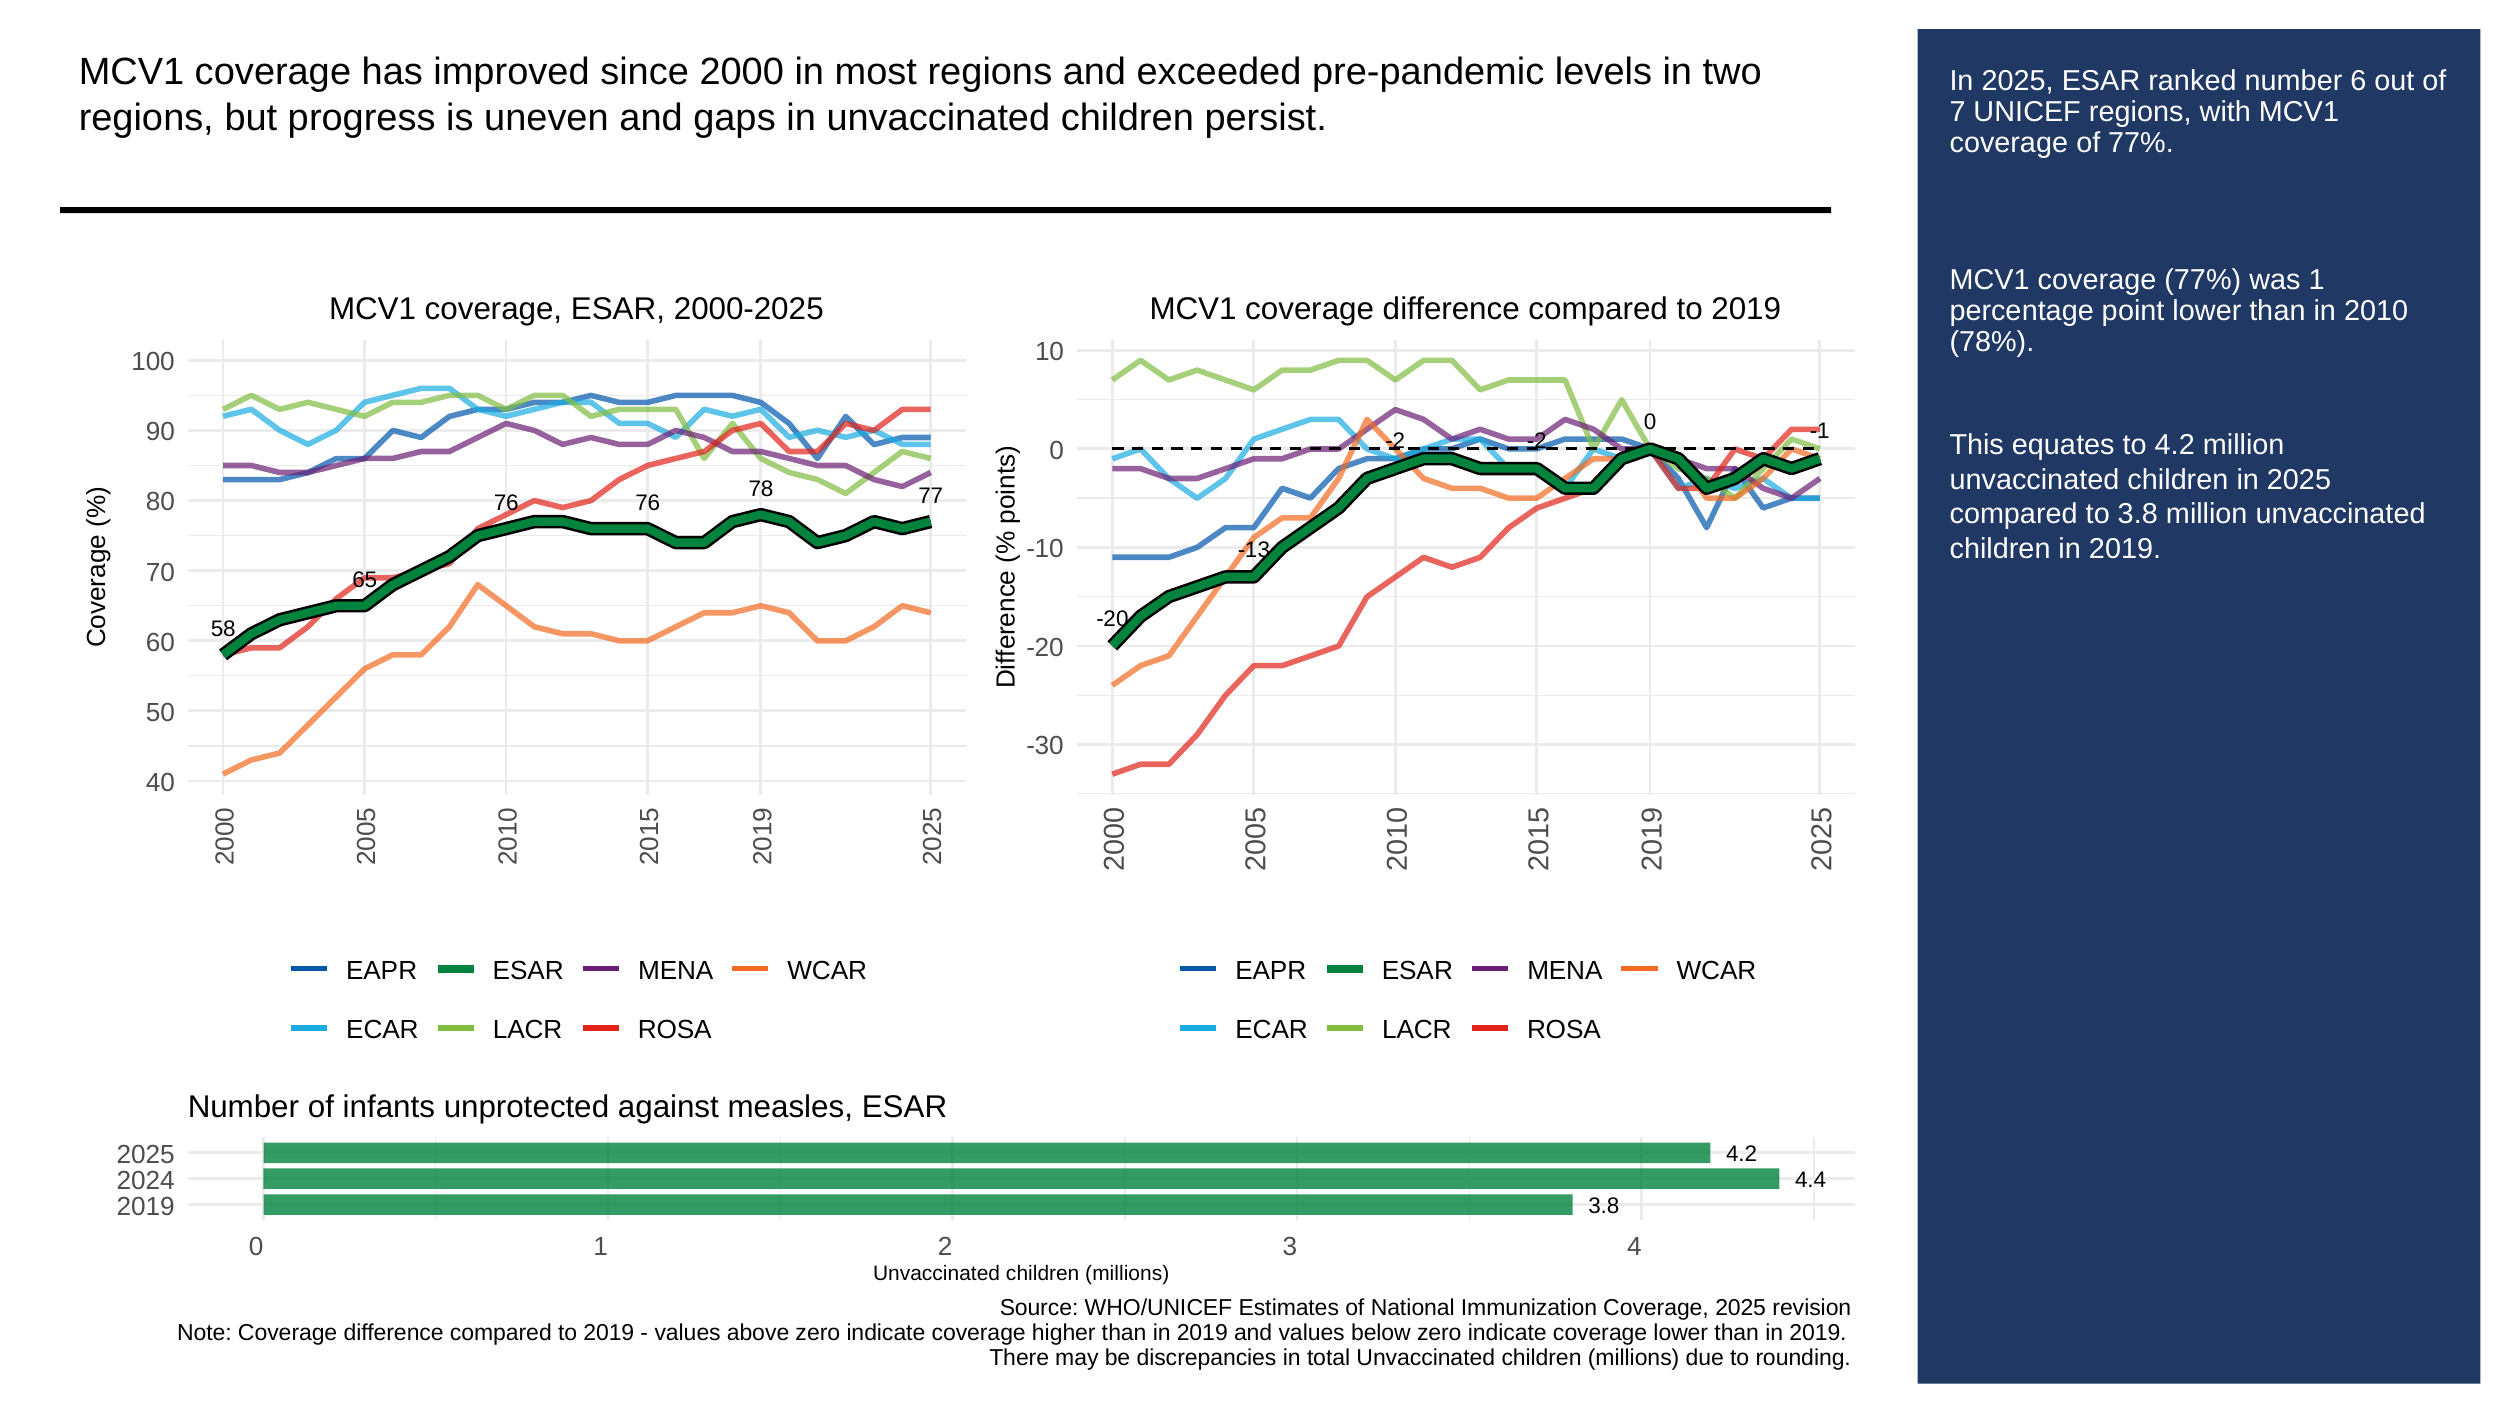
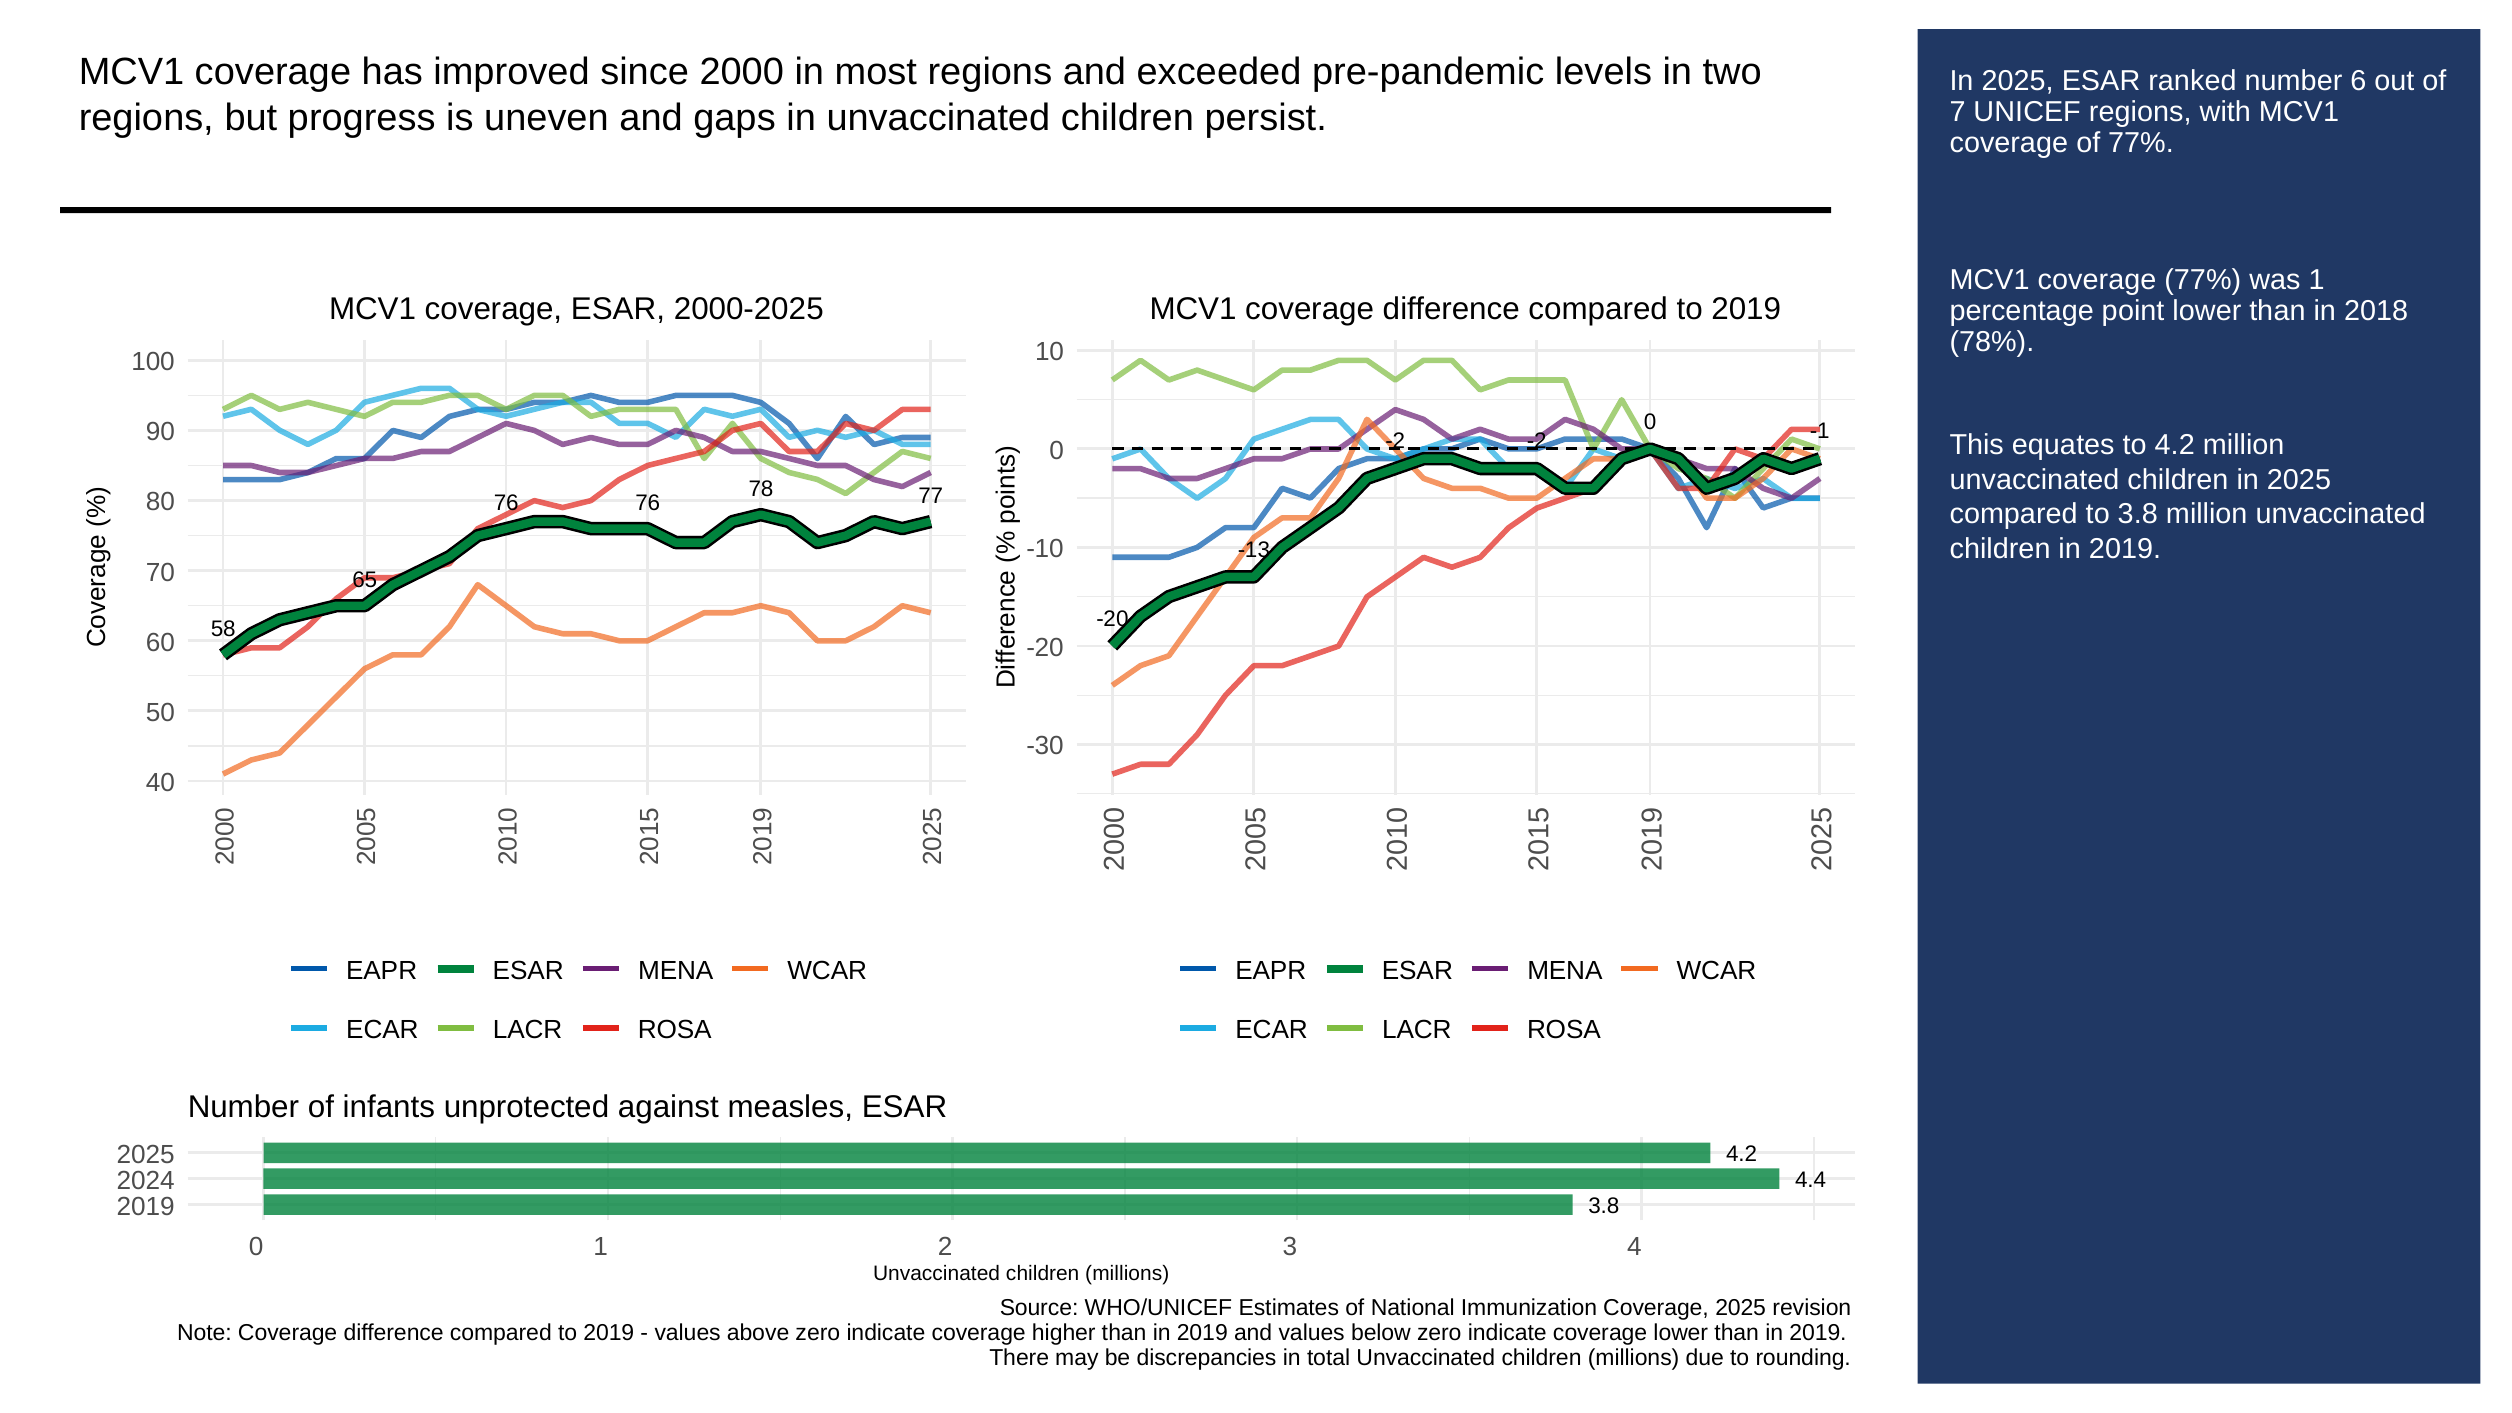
2010: 2010 -> 2018 (2376, 311)
